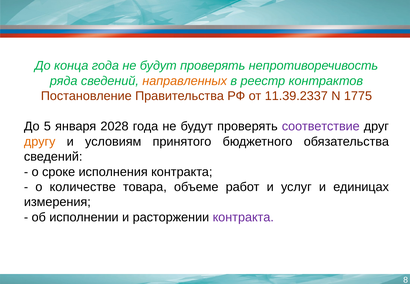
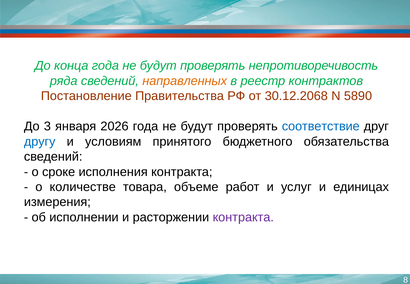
11.39.2337: 11.39.2337 -> 30.12.2068 (296, 96)
1775: 1775 -> 5890 (358, 96)
5: 5 -> 3 (47, 126)
2028: 2028 -> 2026 (115, 126)
соответствие colour: purple -> blue (321, 126)
другу colour: orange -> blue (40, 141)
